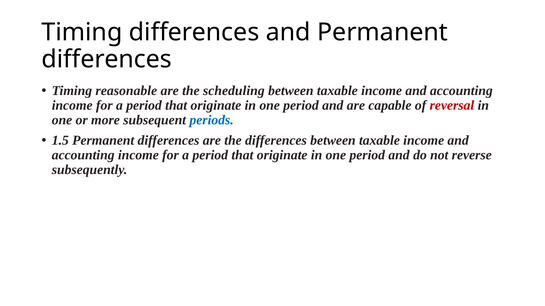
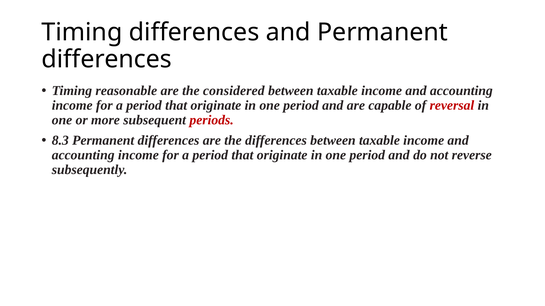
scheduling: scheduling -> considered (234, 91)
periods colour: blue -> red (212, 120)
1.5: 1.5 -> 8.3 (60, 141)
